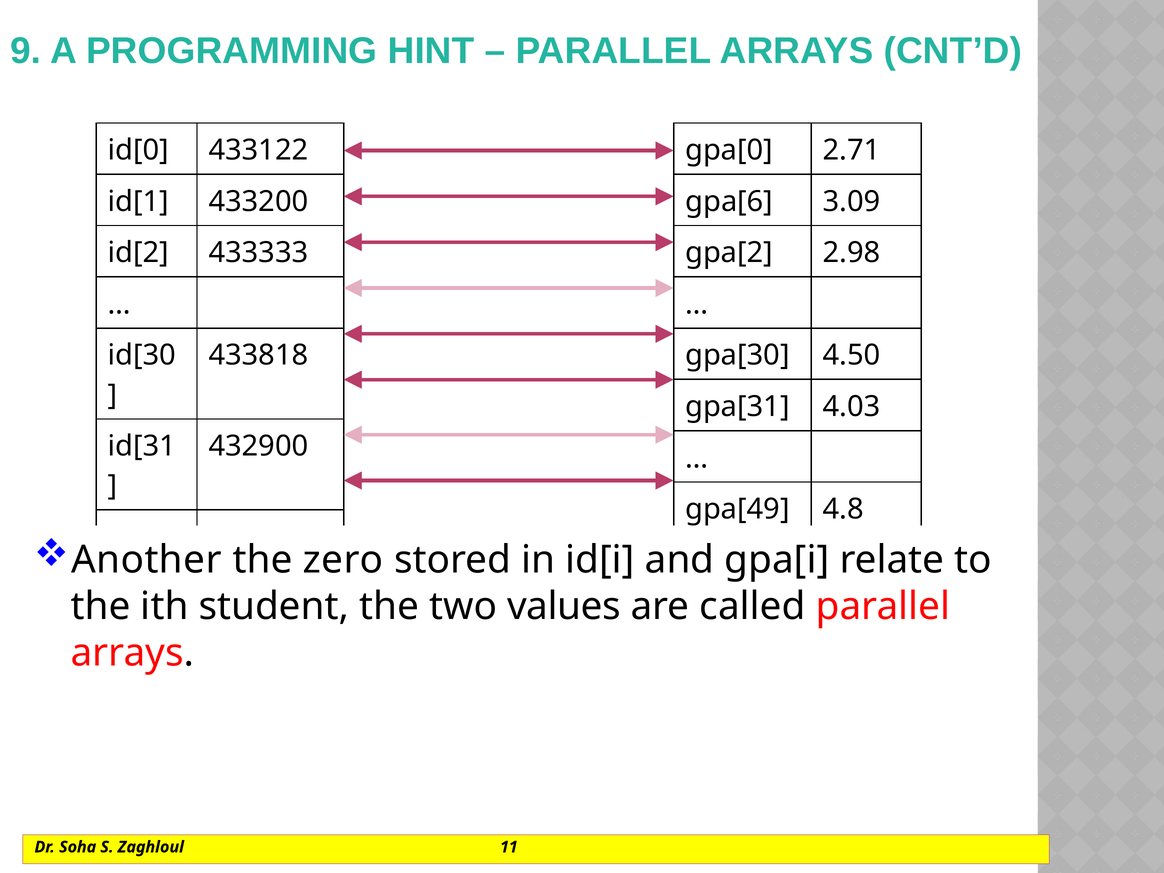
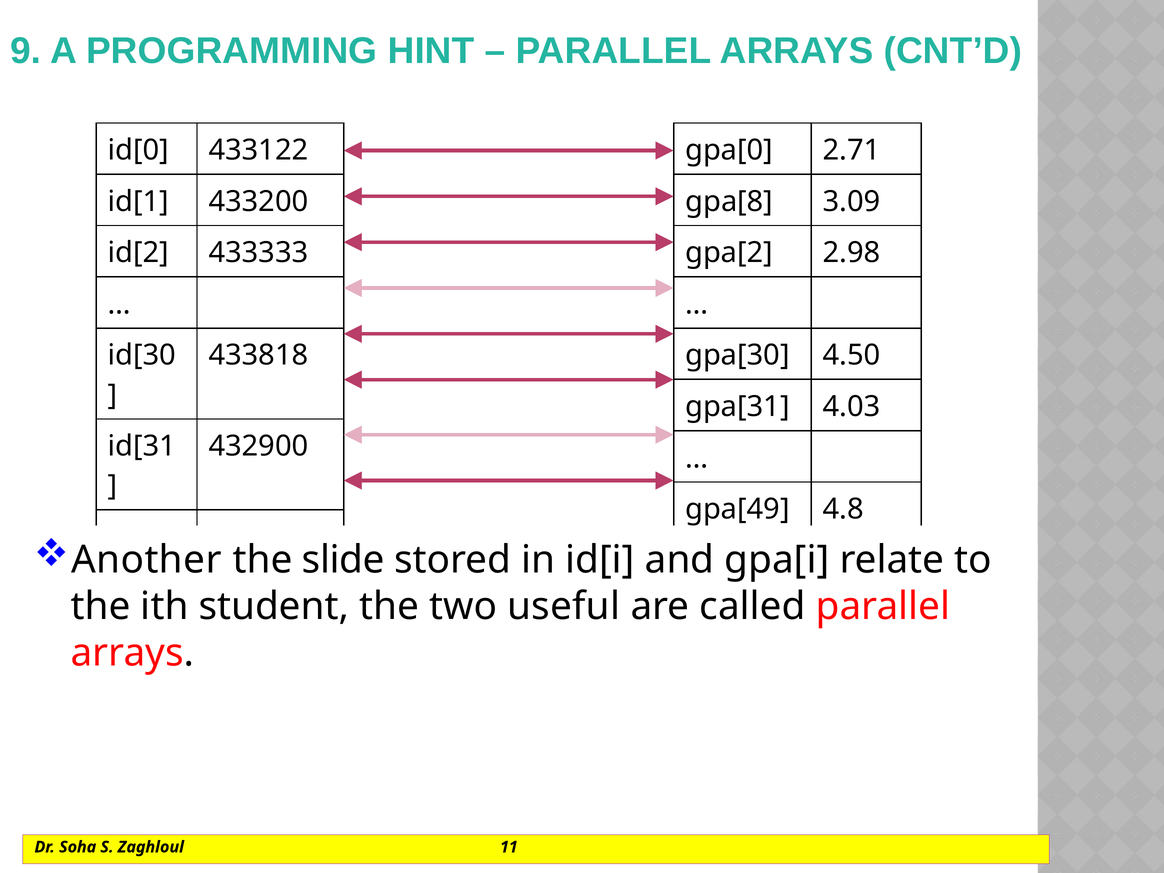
gpa[6: gpa[6 -> gpa[8 (729, 202)
zero: zero -> slide (343, 560)
values: values -> useful (564, 606)
